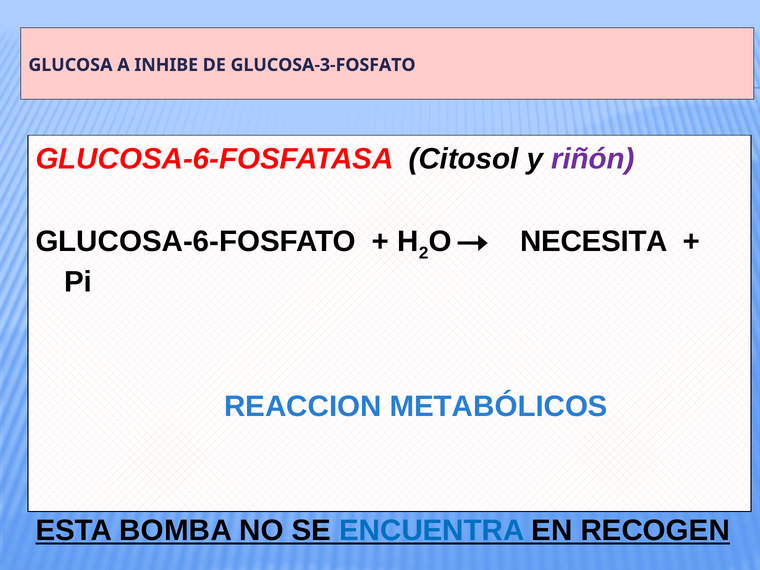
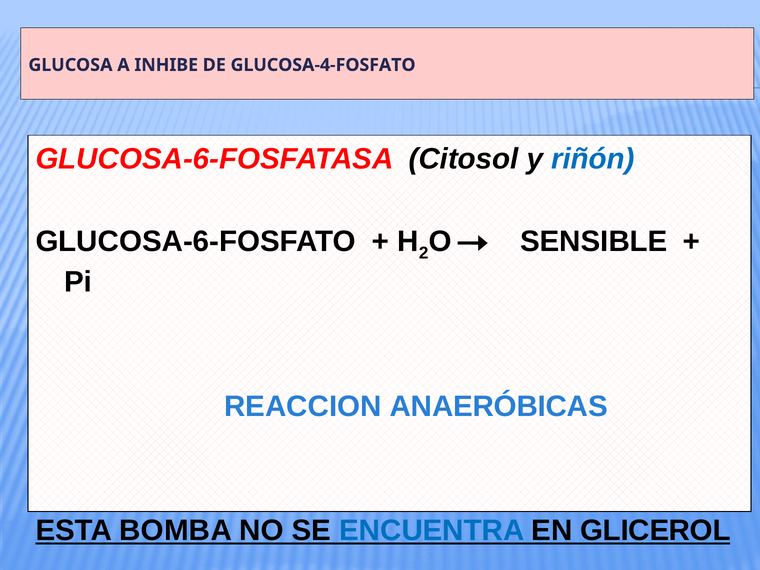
GLUCOSA-3-FOSFATO: GLUCOSA-3-FOSFATO -> GLUCOSA-4-FOSFATO (323, 65)
riñón colour: purple -> blue (593, 159)
NECESITA: NECESITA -> SENSIBLE (594, 242)
METABÓLICOS: METABÓLICOS -> ANAERÓBICAS (499, 406)
RECOGEN: RECOGEN -> GLICEROL (655, 531)
